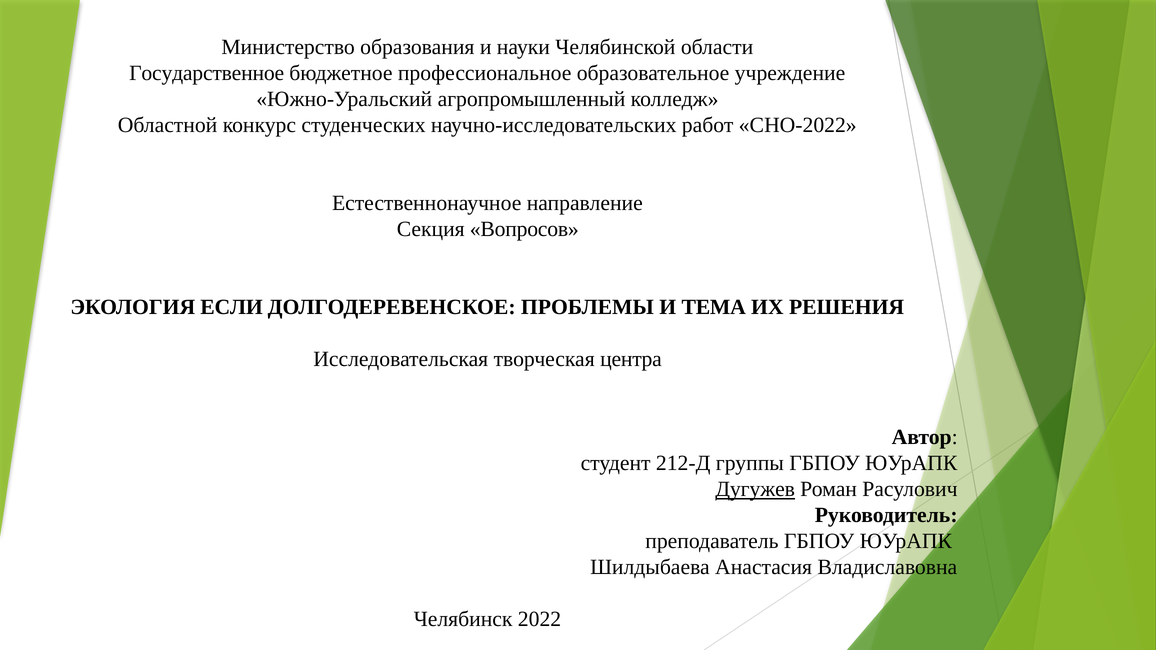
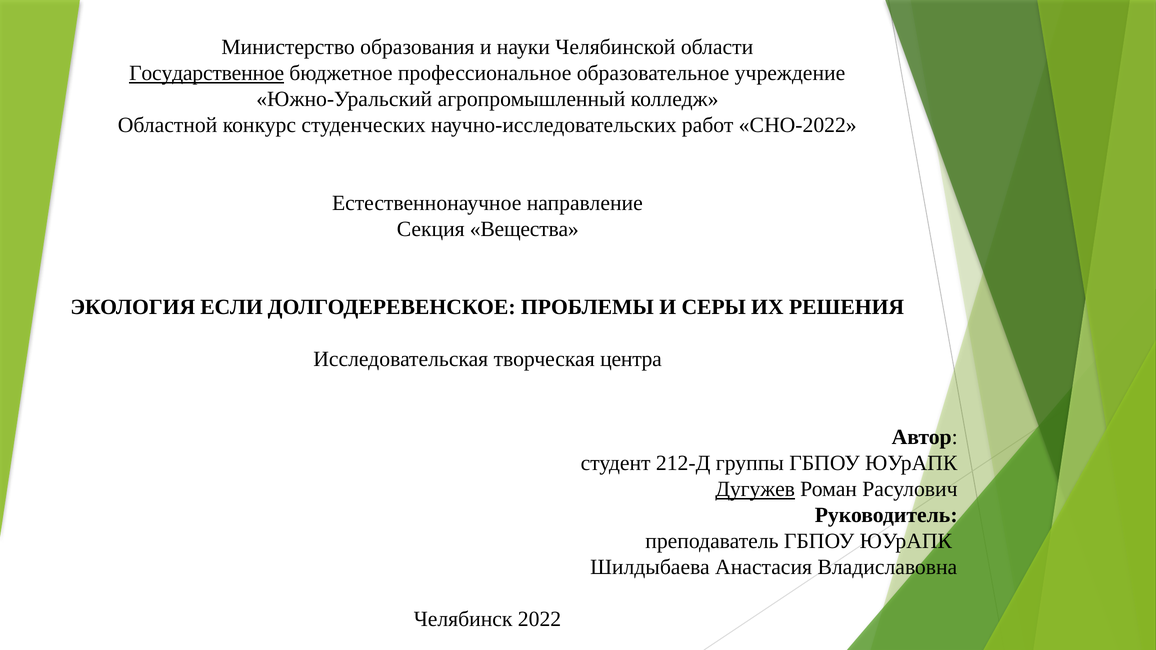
Государственное underline: none -> present (207, 73)
Вопросов: Вопросов -> Вещества (524, 229)
ТЕМА: ТЕМА -> СЕРЫ (714, 307)
